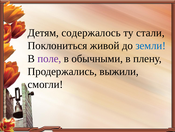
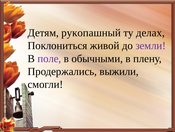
содержалось: содержалось -> рукопашный (91, 33)
стали: стали -> делах (150, 33)
земли colour: blue -> purple (151, 45)
